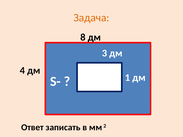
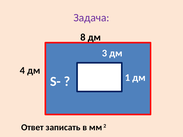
Задача colour: orange -> purple (91, 18)
